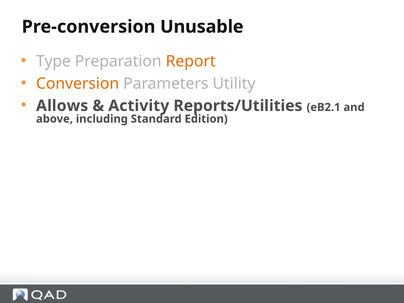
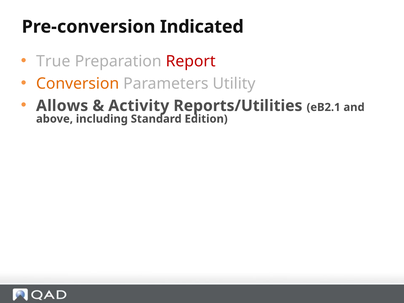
Unusable: Unusable -> Indicated (202, 27)
Type: Type -> True (53, 61)
Report colour: orange -> red (191, 61)
